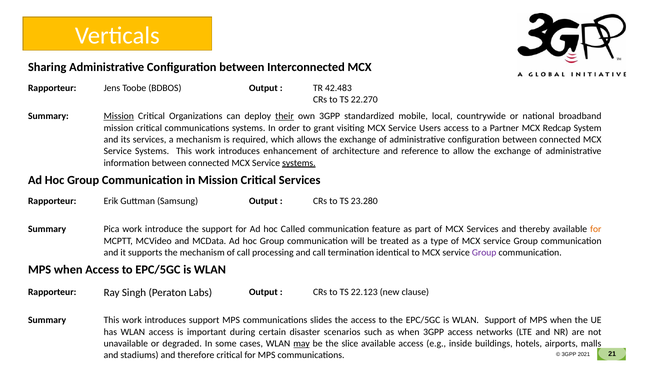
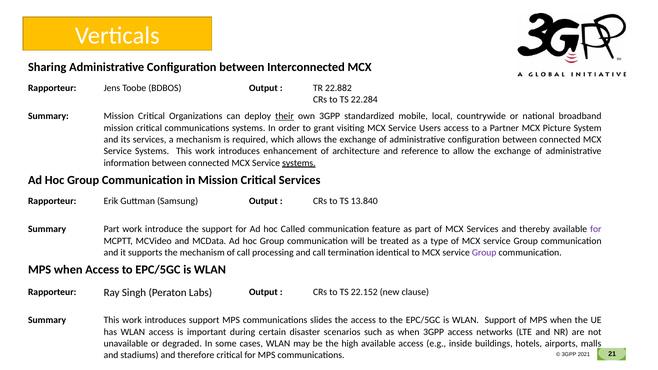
42.483: 42.483 -> 22.882 (338, 88)
22.270: 22.270 -> 22.284 (364, 100)
Mission underline: present -> none (119, 116)
Redcap: Redcap -> Picture (557, 128)
23.280: 23.280 -> 13.840 (364, 201)
Summary Pica: Pica -> Part (112, 229)
for colour: orange -> purple (596, 229)
22.123: 22.123 -> 22.152 (364, 292)
may underline: present -> none (302, 344)
slice: slice -> high (350, 344)
